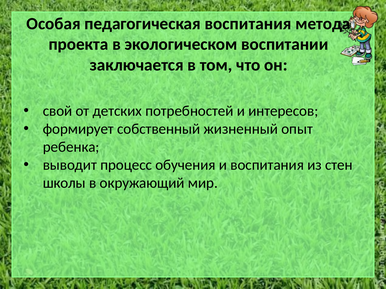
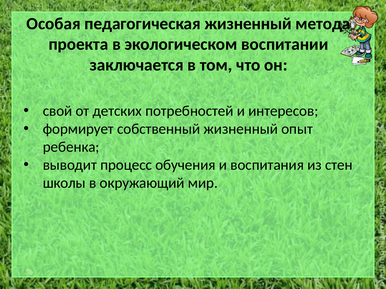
педагогическая воспитания: воспитания -> жизненный (248, 24)
